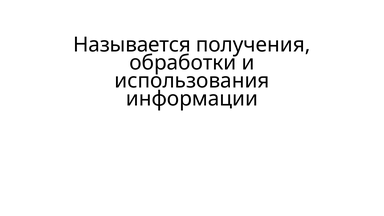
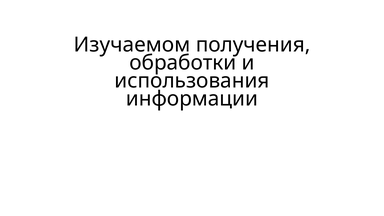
Называется: Называется -> Изучаемом (132, 45)
